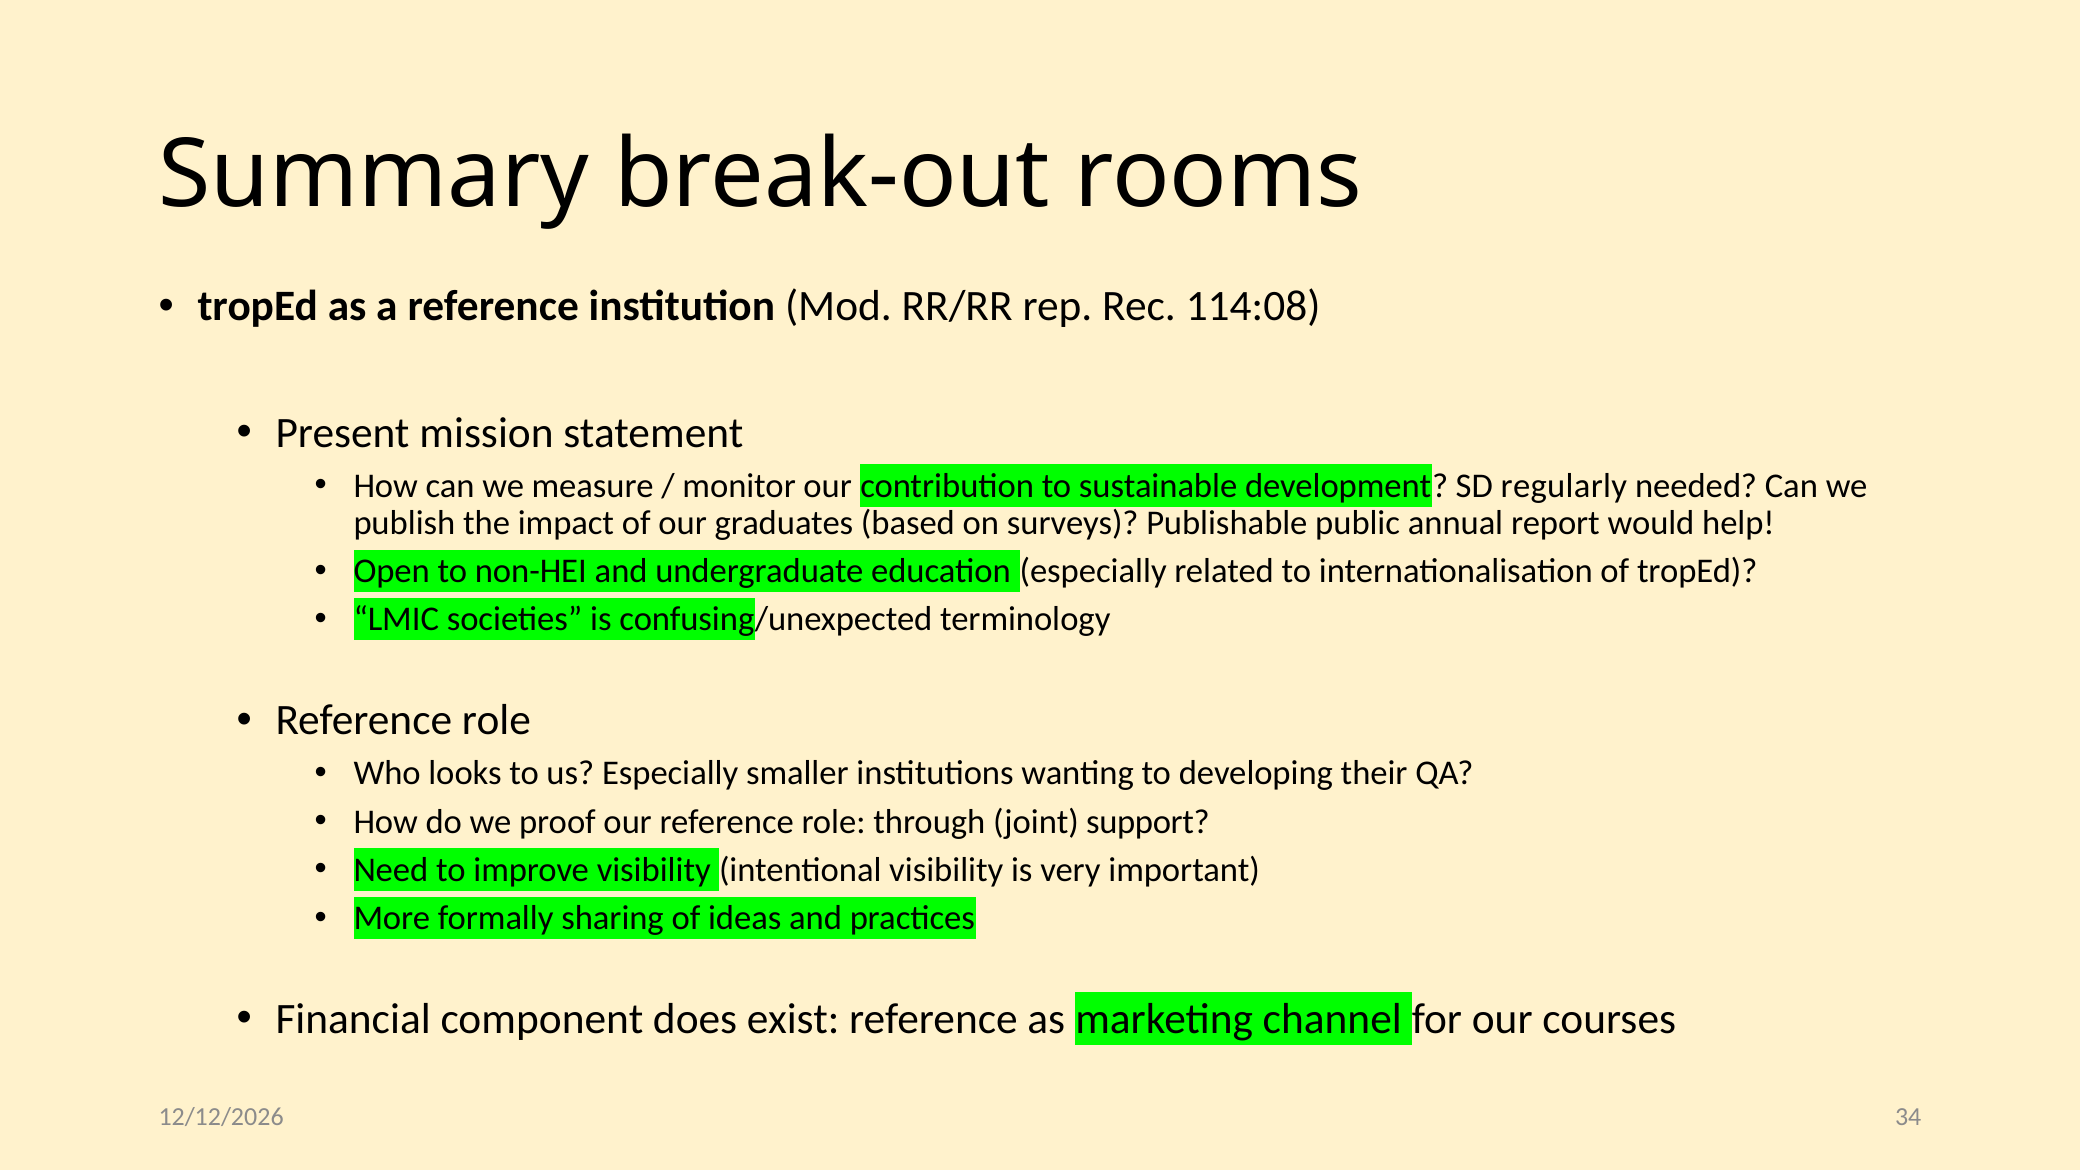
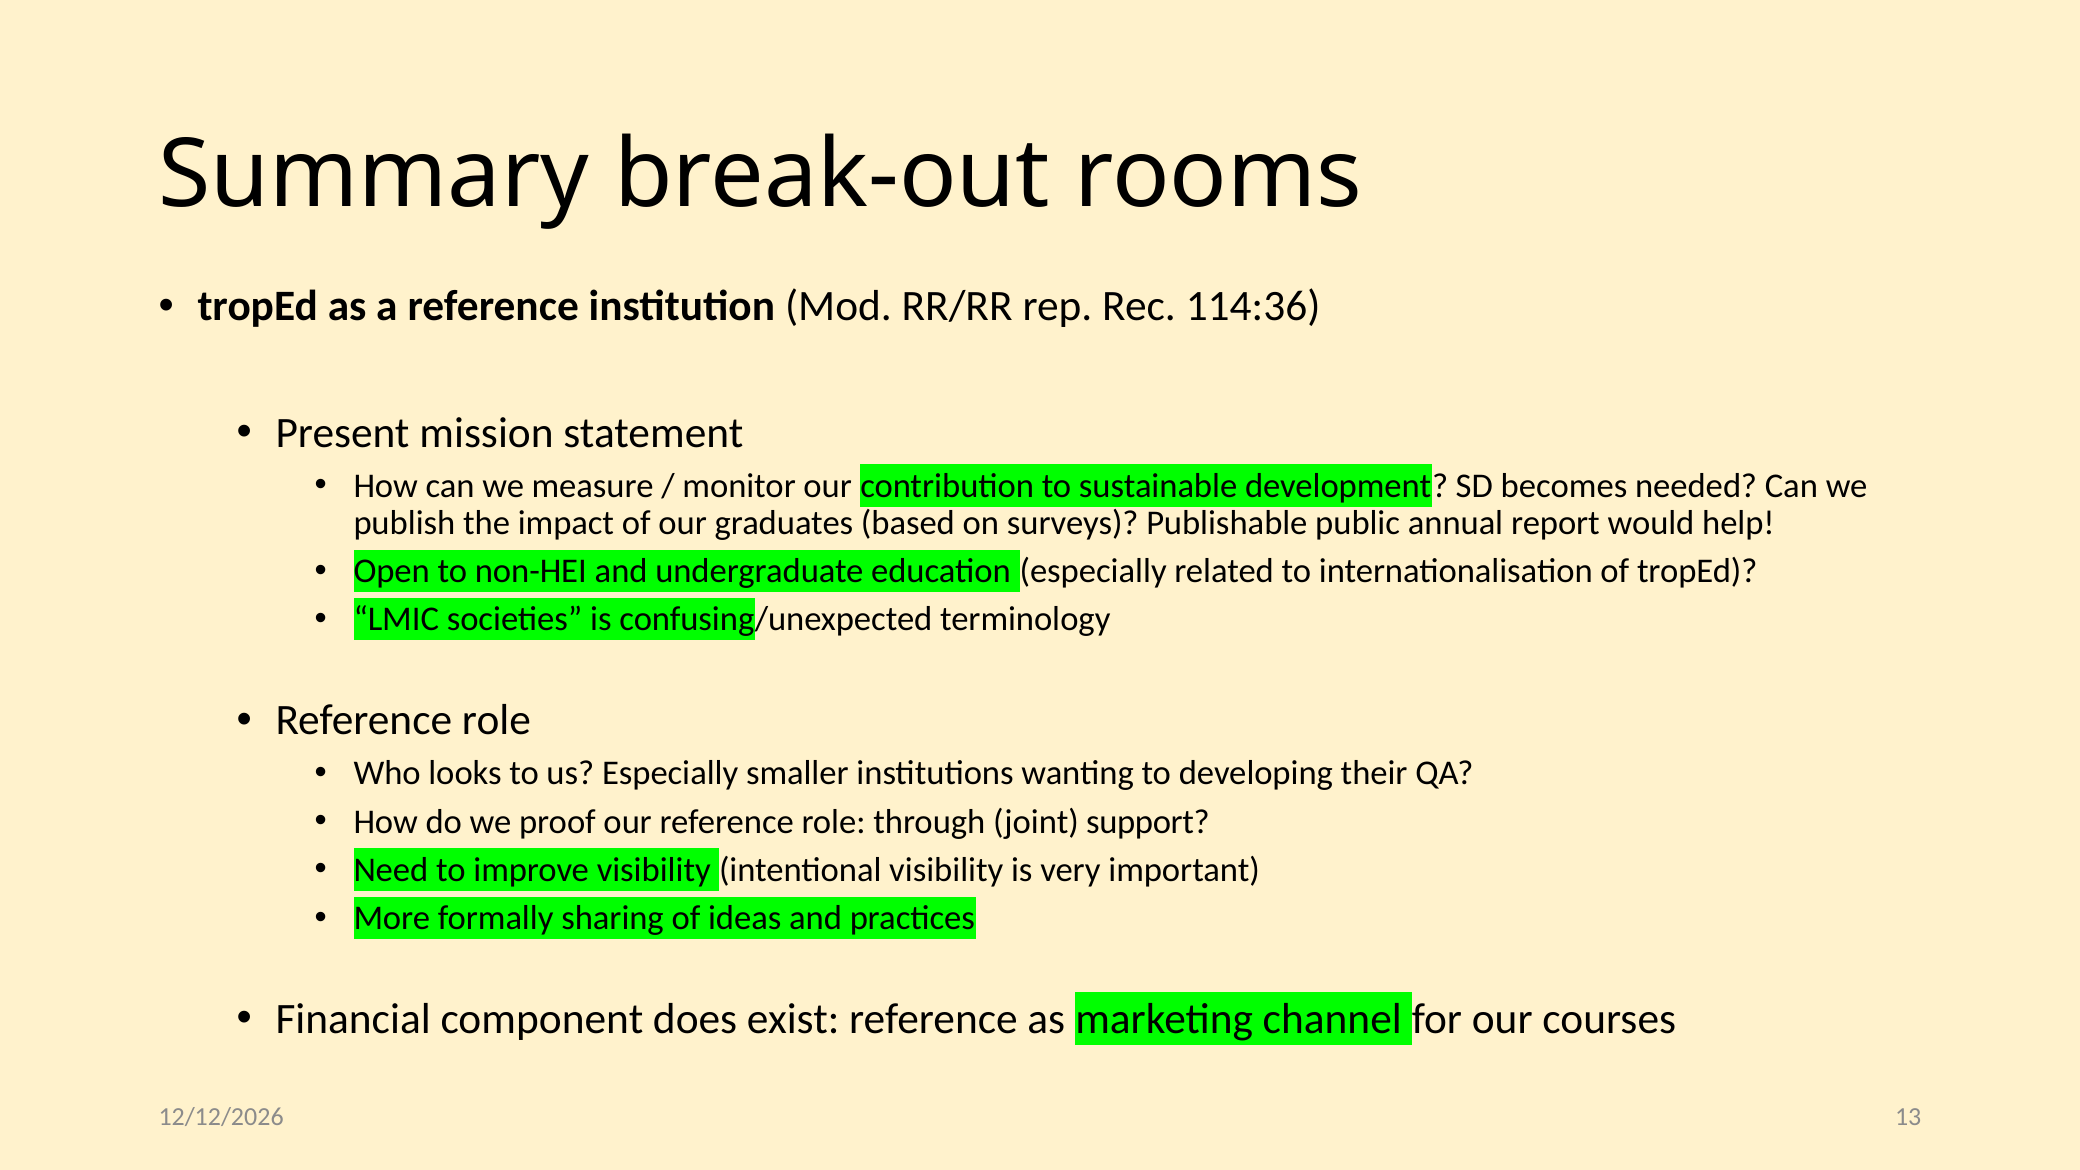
114:08: 114:08 -> 114:36 (1253, 307)
regularly: regularly -> becomes (1564, 486)
34: 34 -> 13 (1908, 1117)
